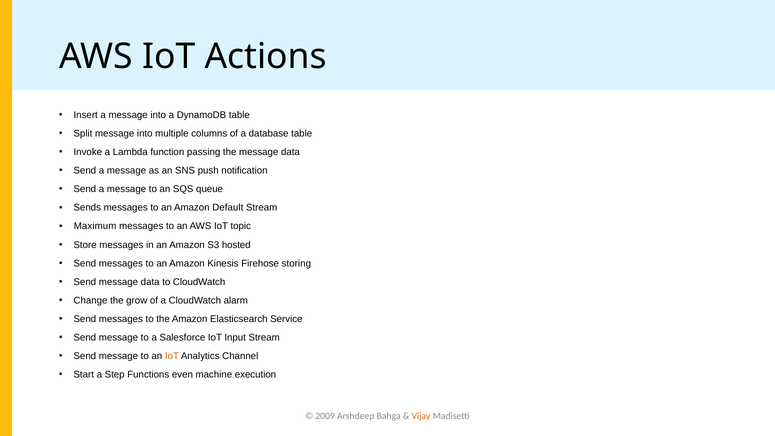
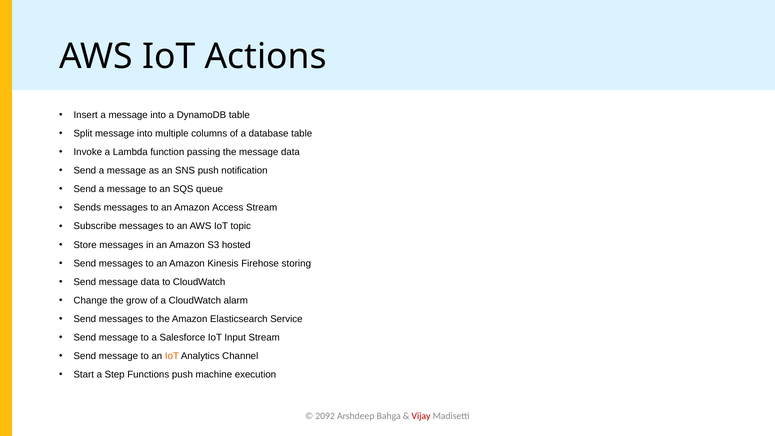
Default: Default -> Access (228, 208)
Maximum: Maximum -> Subscribe (95, 226)
Functions even: even -> push (182, 375)
2009: 2009 -> 2092 (325, 416)
Vijay colour: orange -> red (421, 416)
